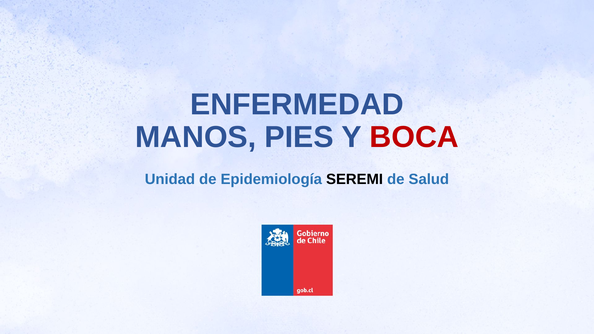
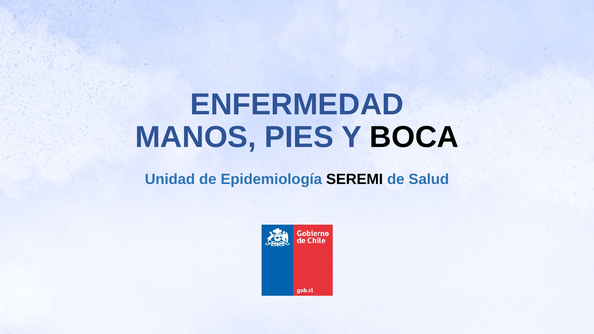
BOCA colour: red -> black (414, 137)
